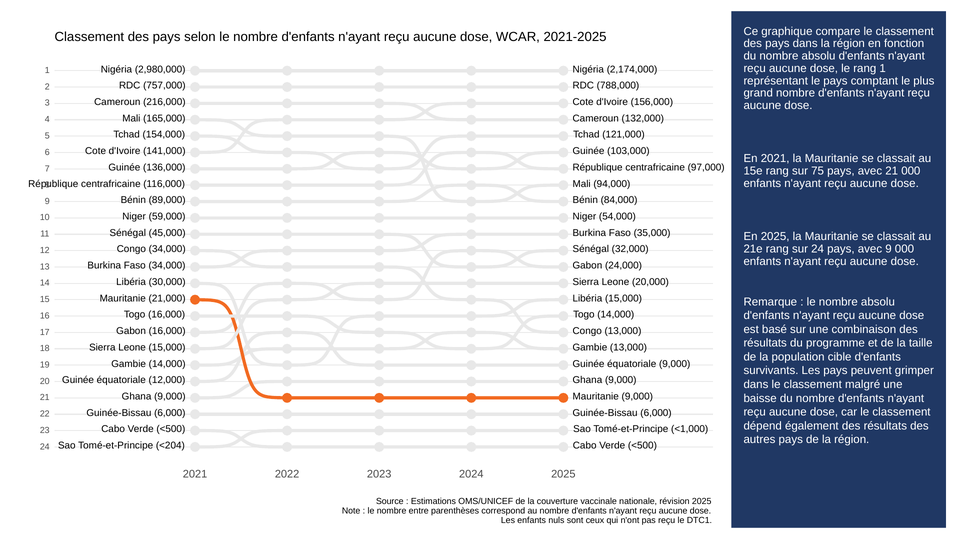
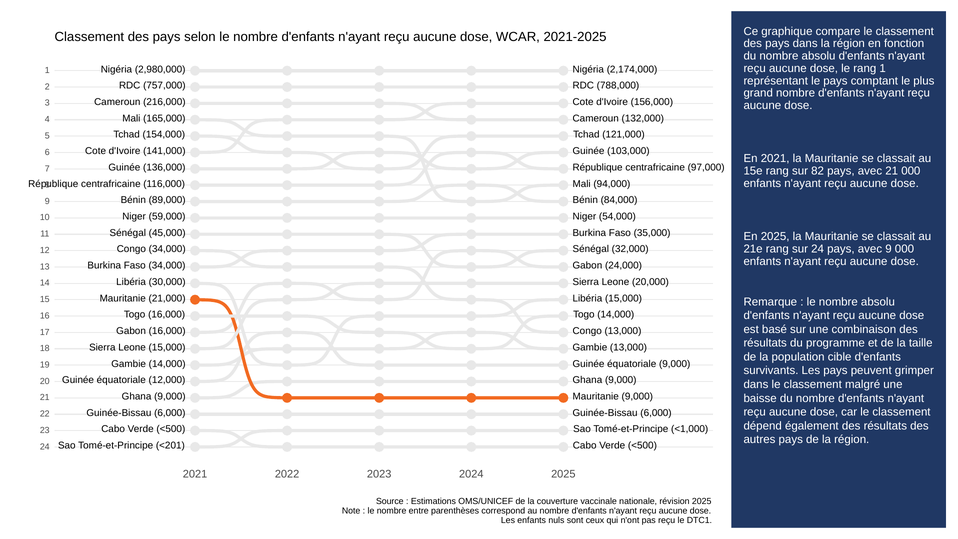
75: 75 -> 82 (818, 171)
<204: <204 -> <201 (170, 445)
